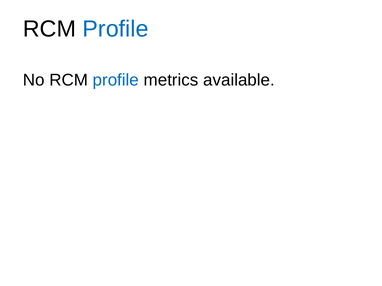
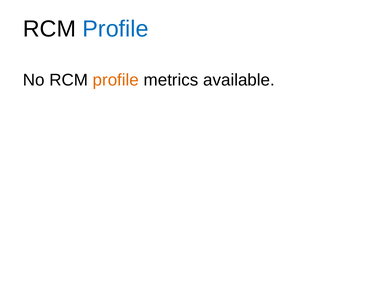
profile colour: blue -> orange (116, 80)
